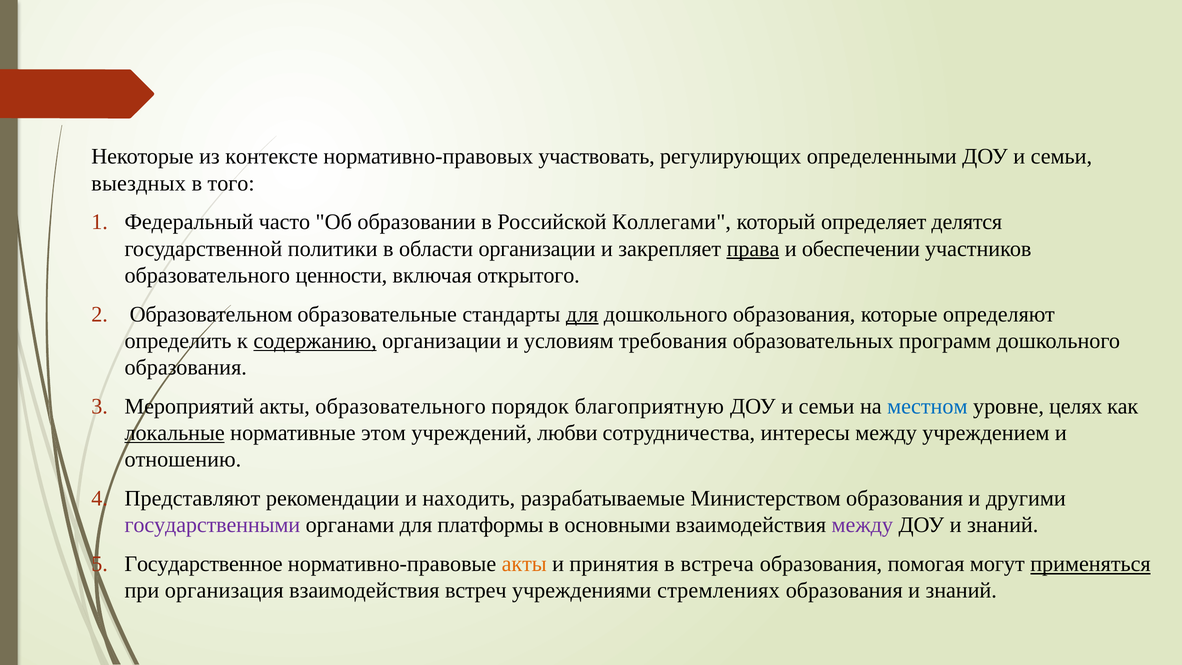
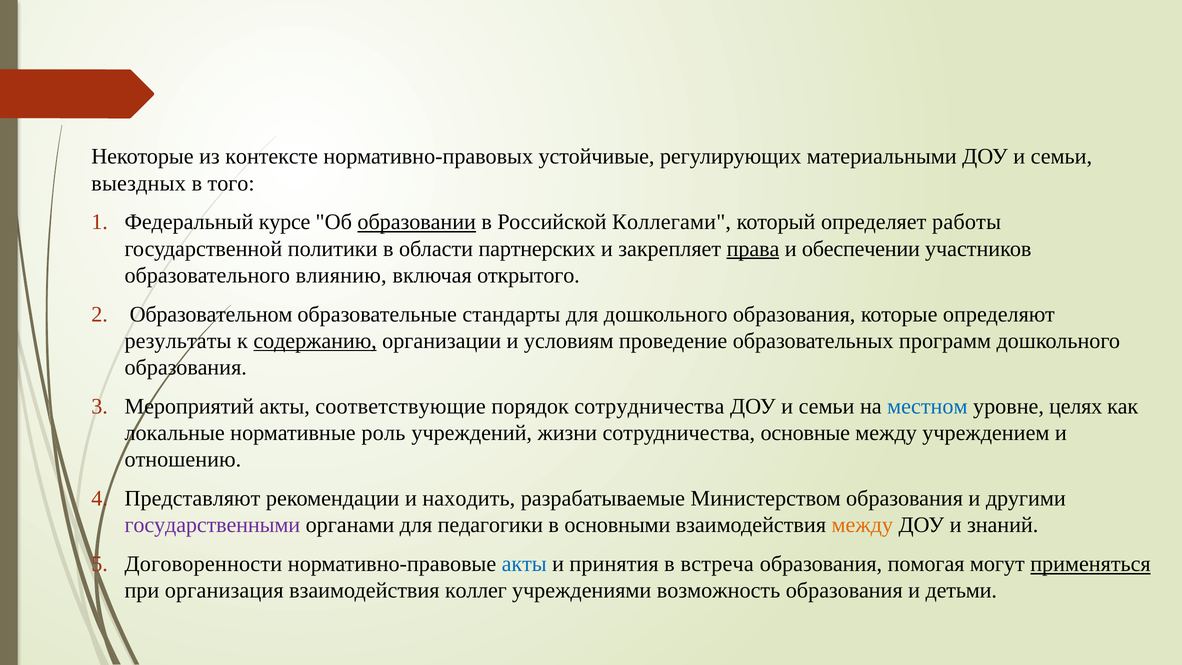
участвовать: участвовать -> устойчивые (597, 157)
определенными: определенными -> материальными (882, 157)
часто: часто -> курсе (285, 222)
образовании underline: none -> present (417, 222)
делятся: делятся -> работы (967, 222)
области организации: организации -> партнерских (537, 249)
ценности: ценности -> влиянию (341, 275)
для underline: present -> none (582, 314)
определить: определить -> результаты (178, 341)
требования: требования -> проведение (673, 341)
акты образовательного: образовательного -> соответствующие (401, 406)
порядок благоприятную: благоприятную -> сотрудничества (649, 406)
локальные underline: present -> none (175, 433)
этом: этом -> роль (383, 433)
любви: любви -> жизни (567, 433)
интересы: интересы -> основные (805, 433)
платформы: платформы -> педагогики (490, 525)
между colour: purple -> orange (862, 525)
Государственное: Государственное -> Договоренности (203, 564)
акты colour: orange -> blue (524, 564)
встреч: встреч -> коллег (476, 591)
стремлениях: стремлениях -> возможность (719, 591)
образования и знаний: знаний -> детьми (961, 591)
